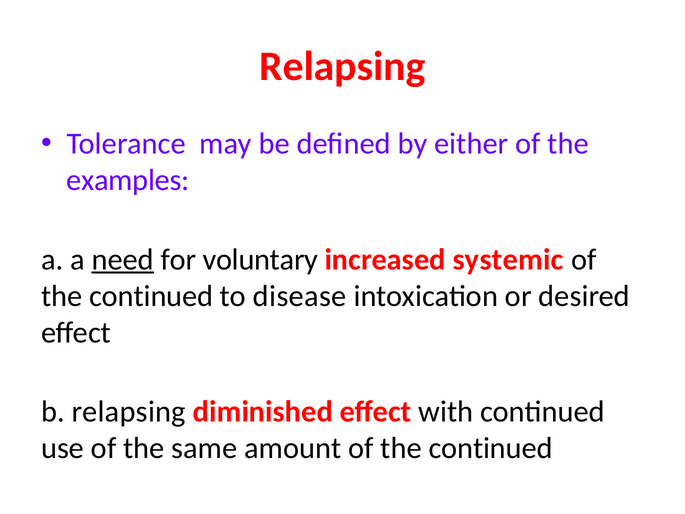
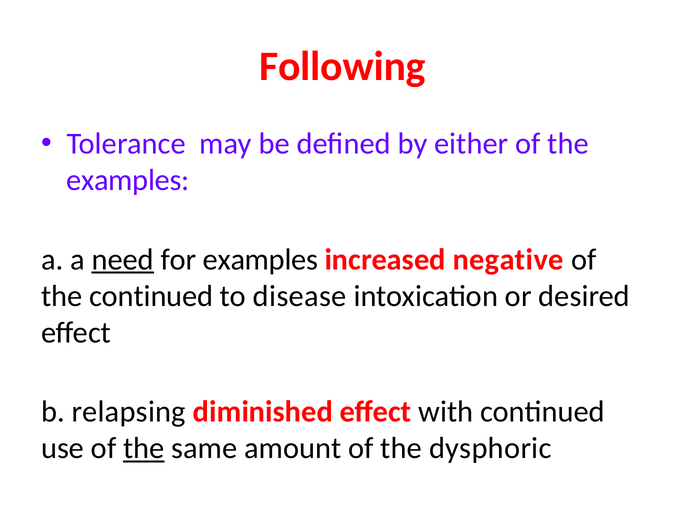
Relapsing: Relapsing -> Following (342, 66)
for voluntary: voluntary -> examples (260, 259)
systemic: systemic -> negative (508, 259)
the underline: none -> present (144, 448)
amount of the continued: continued -> dysphoric (490, 448)
